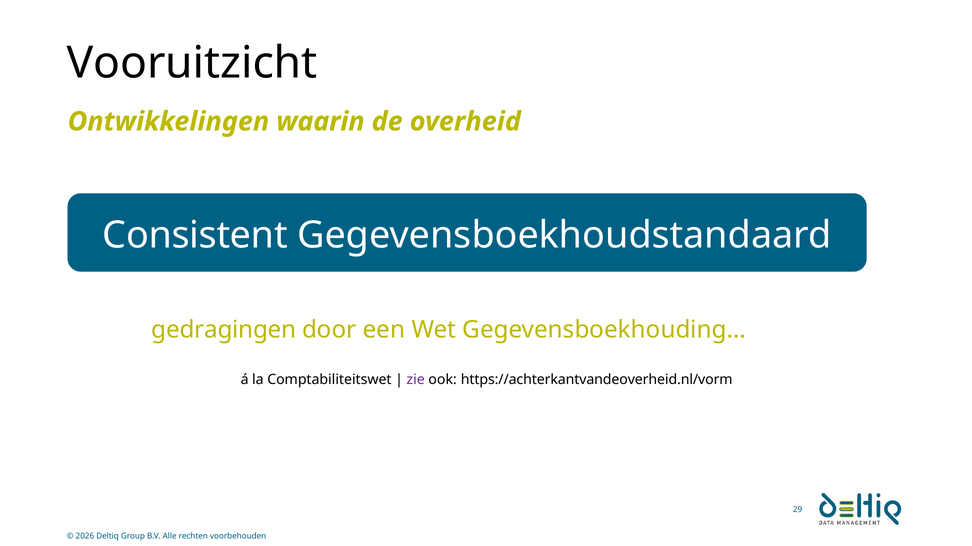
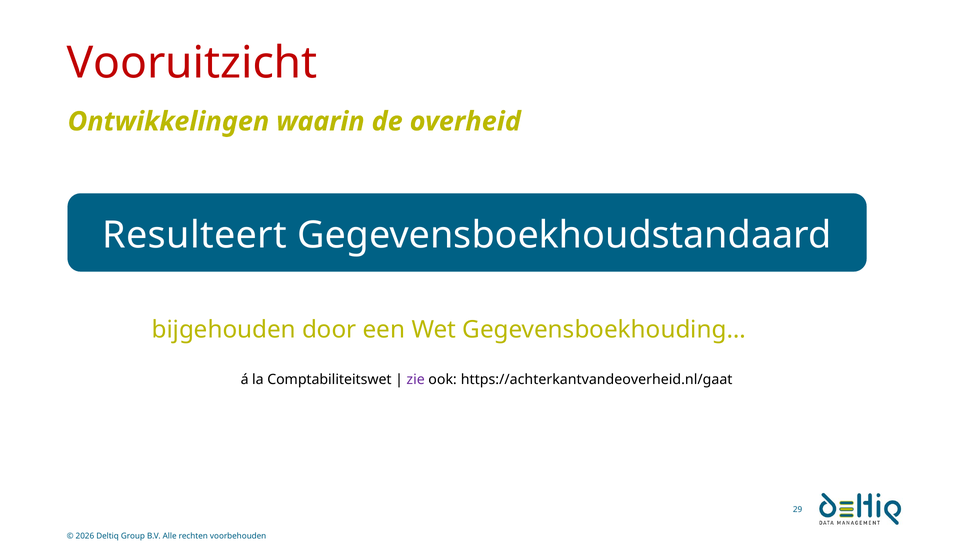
Vooruitzicht colour: black -> red (192, 63)
Consistent: Consistent -> Resulteert (195, 235)
gedragingen: gedragingen -> bijgehouden (224, 330)
https://achterkantvandeoverheid.nl/vorm: https://achterkantvandeoverheid.nl/vorm -> https://achterkantvandeoverheid.nl/gaat (597, 380)
